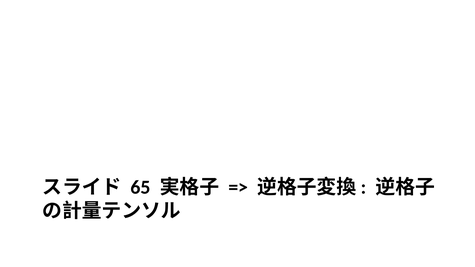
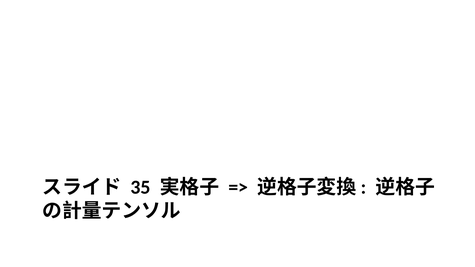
65: 65 -> 35 (141, 187)
